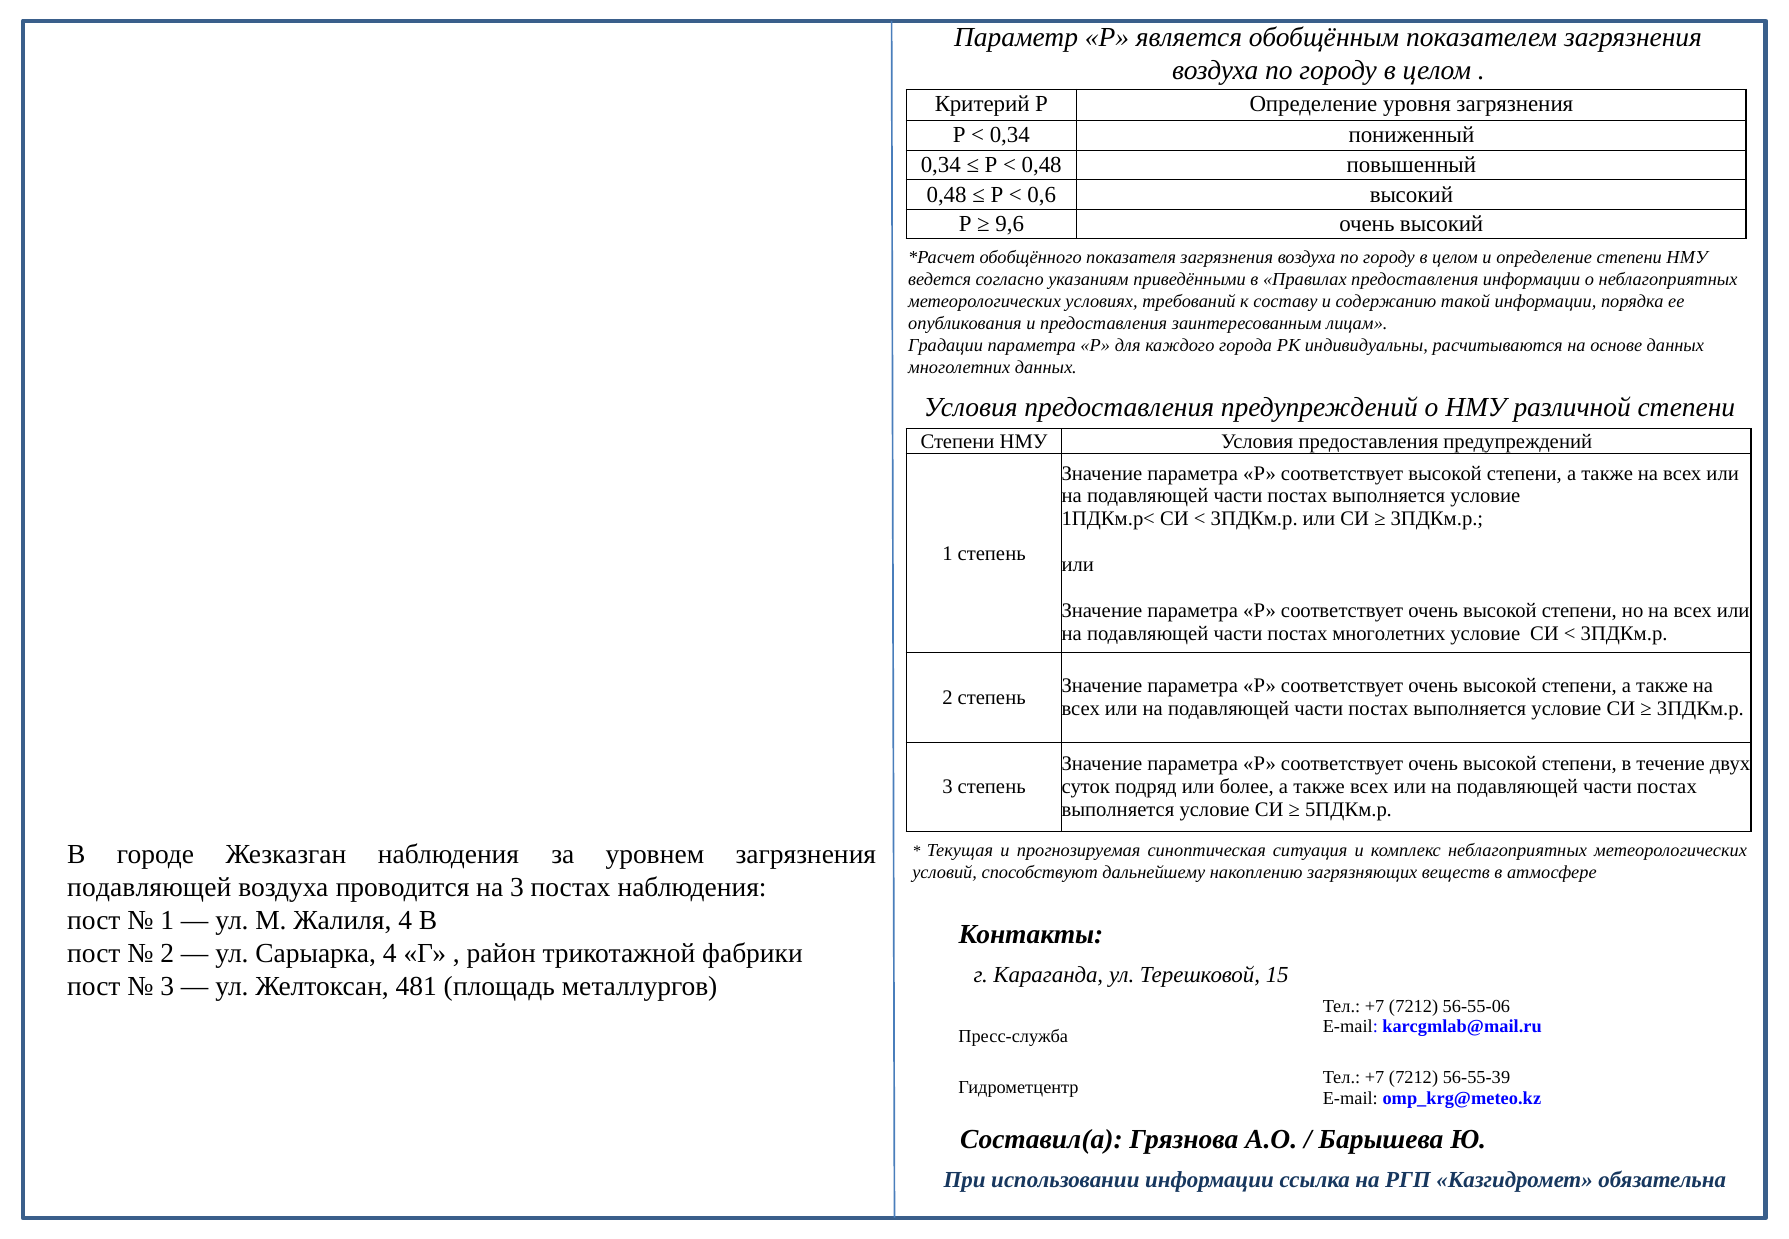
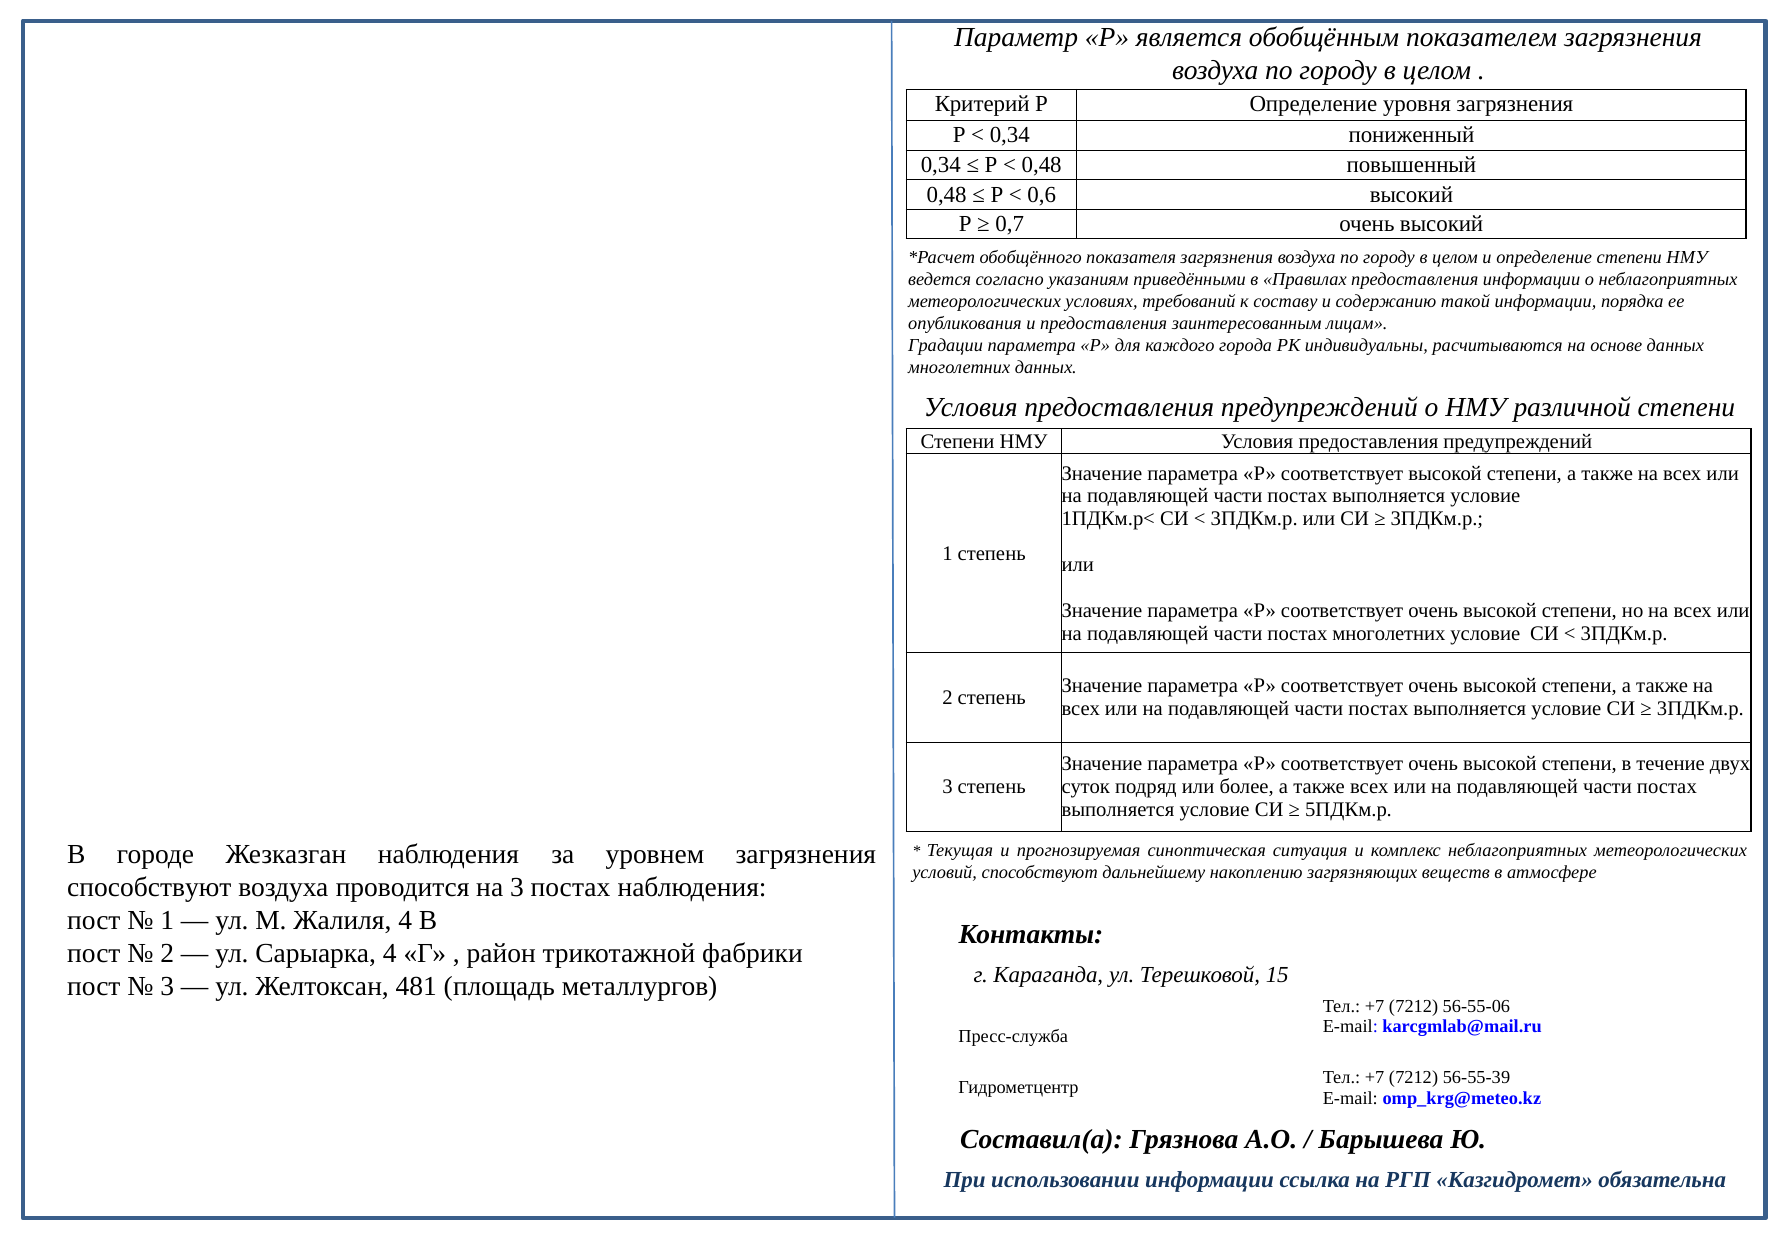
9,6: 9,6 -> 0,7 (1010, 224)
подавляющей: подавляющей -> способствуют (149, 887)
